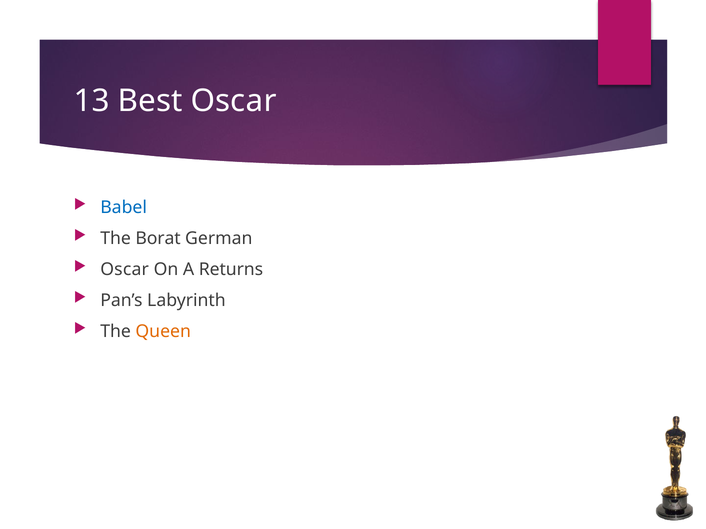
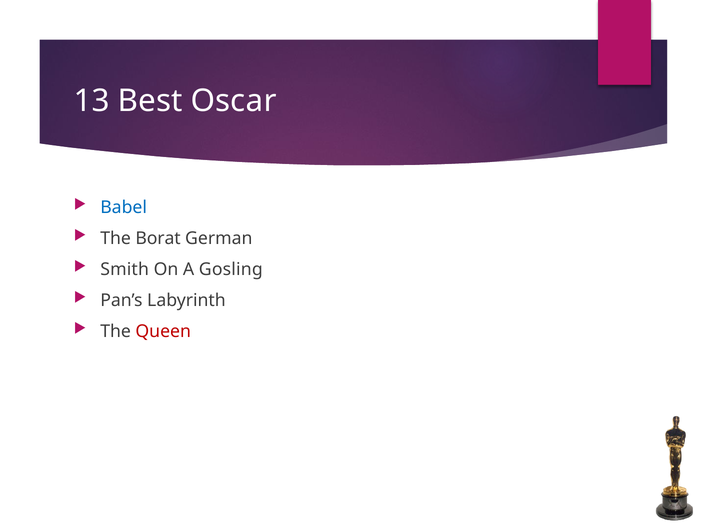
Oscar: Oscar -> Smith (125, 270)
Returns: Returns -> Gosling (231, 270)
Queen colour: orange -> red (163, 331)
